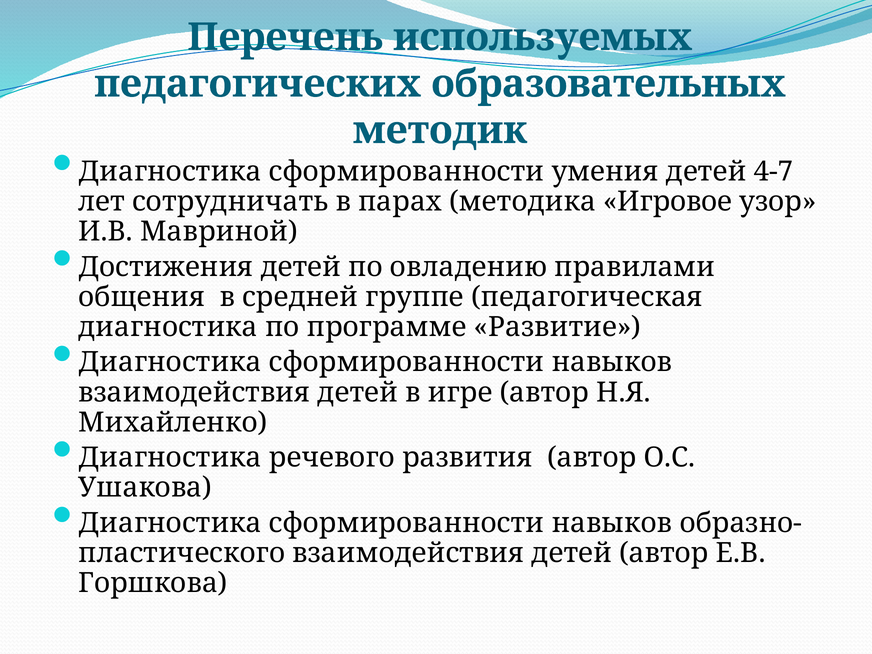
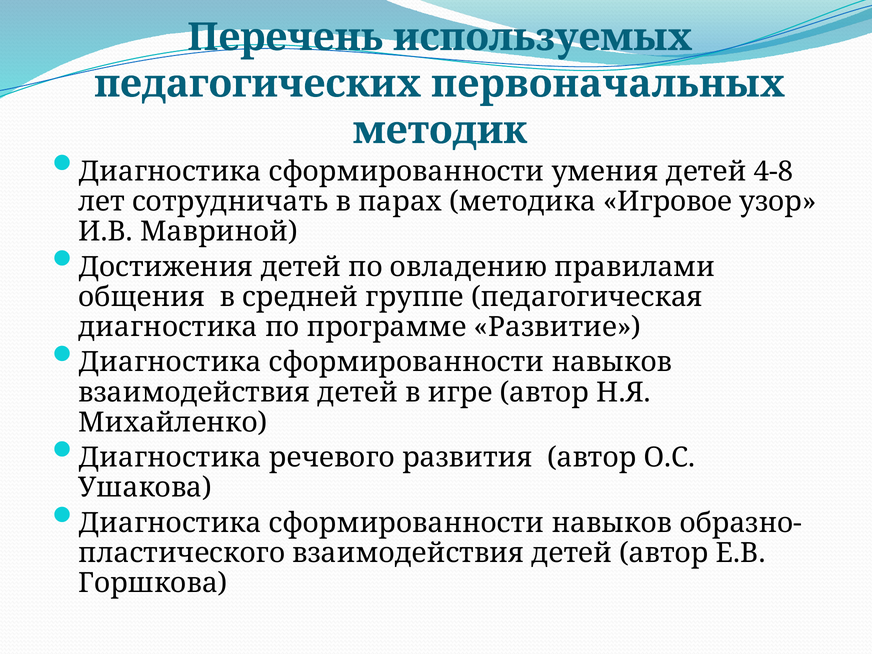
образовательных: образовательных -> первоначальных (608, 84)
4-7: 4-7 -> 4-8 (773, 171)
